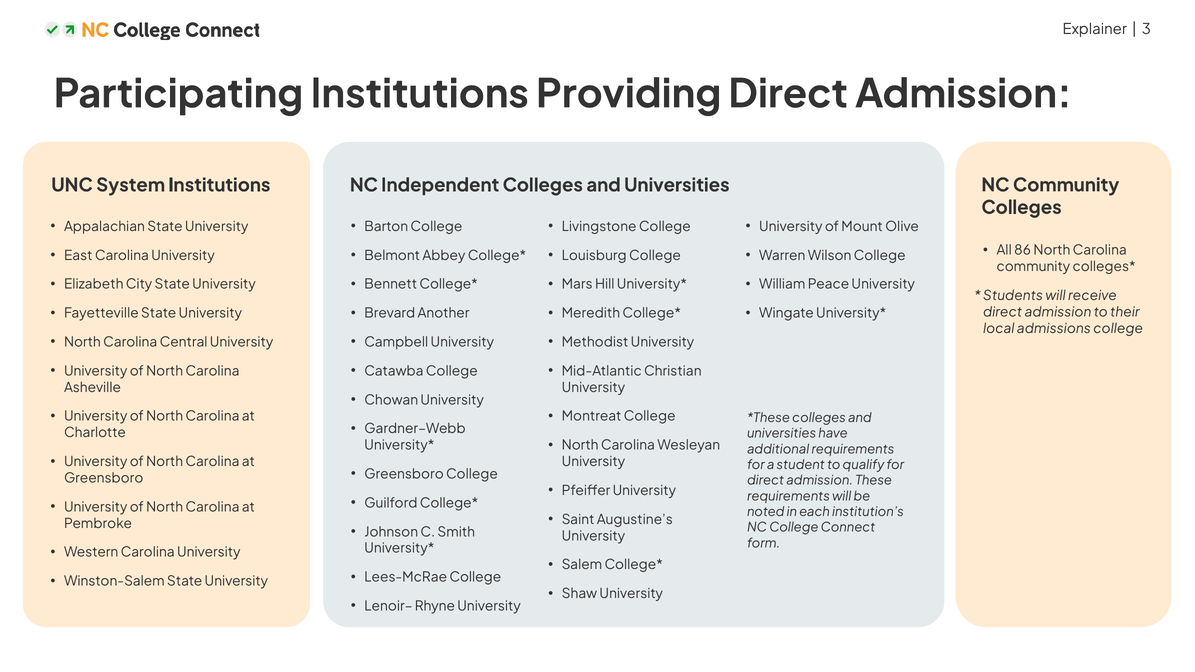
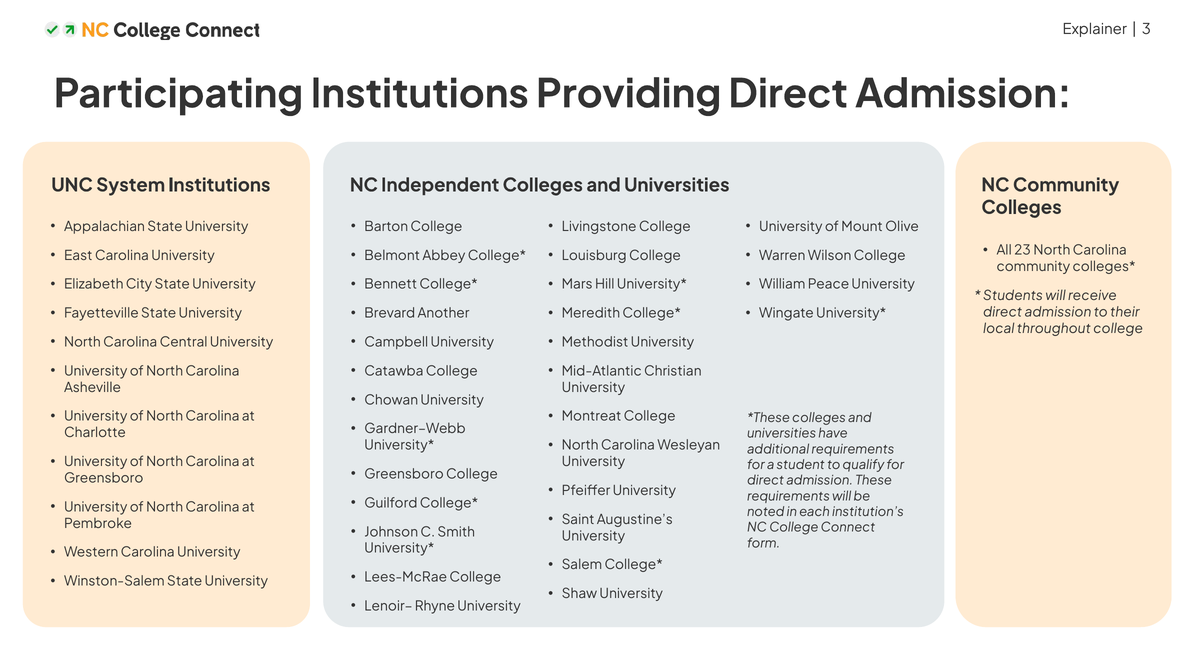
86: 86 -> 23 (1022, 251)
admissions: admissions -> throughout (1054, 329)
